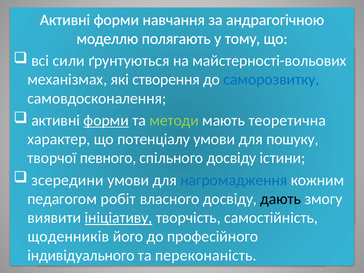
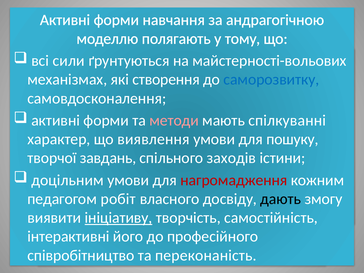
форми underline: present -> none (106, 120)
методи colour: light green -> pink (174, 120)
теоретична: теоретична -> спілкуванні (287, 120)
потенціалу: потенціалу -> виявлення (153, 139)
певного: певного -> завдань (108, 158)
спільного досвіду: досвіду -> заходів (231, 158)
зсередини: зсередини -> доцільним (67, 180)
нагромадження colour: blue -> red (234, 180)
щоденників: щоденників -> інтерактивні (68, 237)
індивідуального: індивідуального -> співробітництво (81, 255)
